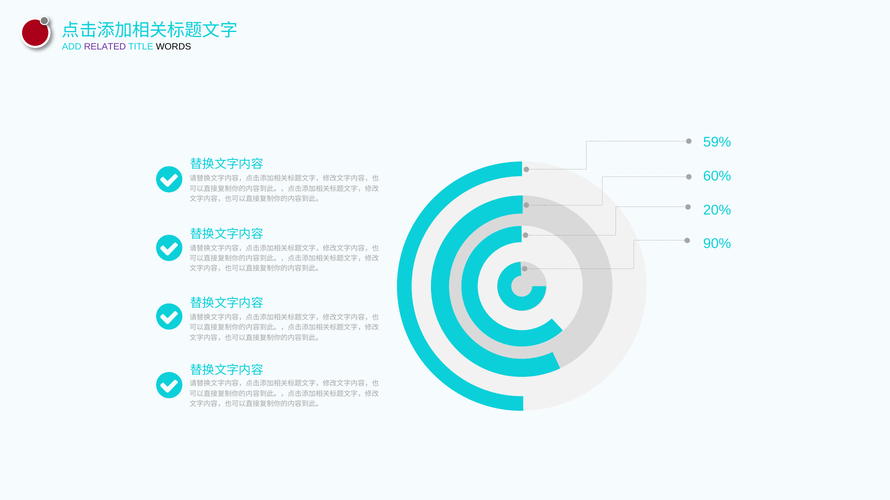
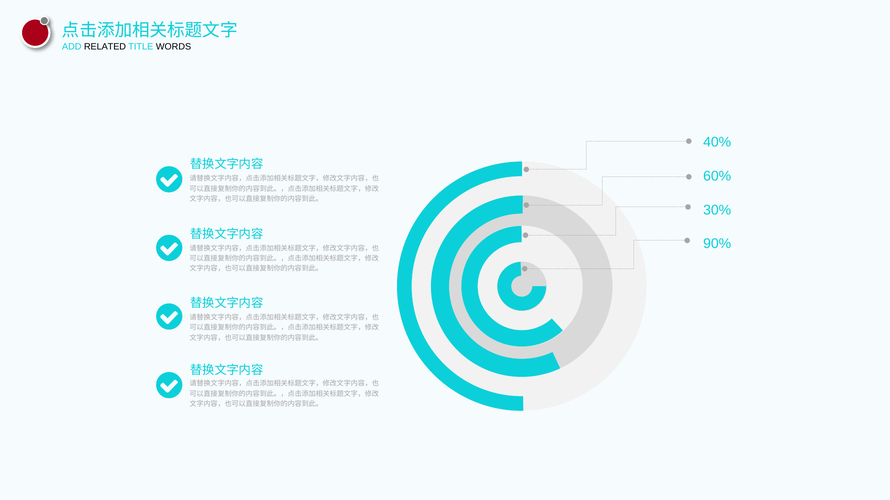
RELATED colour: purple -> black (105, 47)
59%: 59% -> 40% (717, 142)
20%: 20% -> 30% (717, 210)
